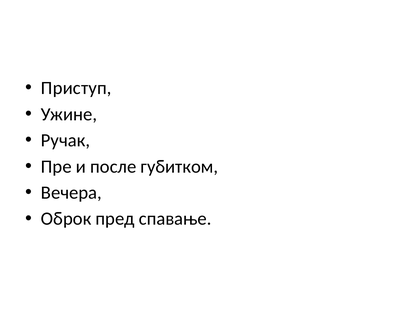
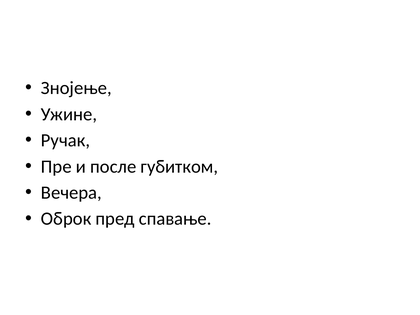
Приступ: Приступ -> Знојење (76, 88)
